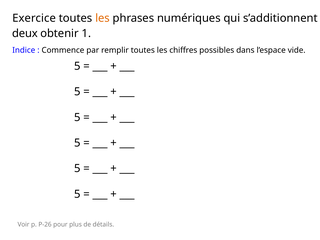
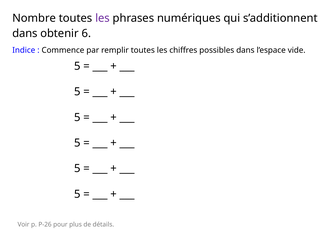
Exercice: Exercice -> Nombre (34, 18)
les colour: orange -> purple (103, 18)
deux: deux -> dans (25, 34)
1: 1 -> 6 (86, 34)
